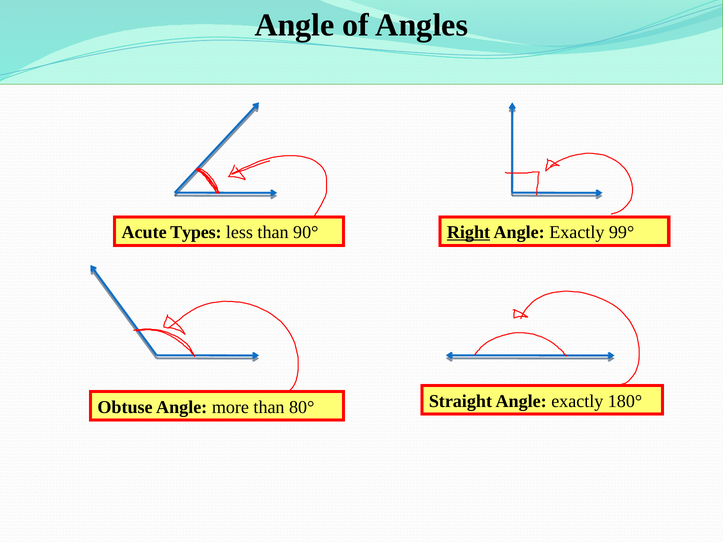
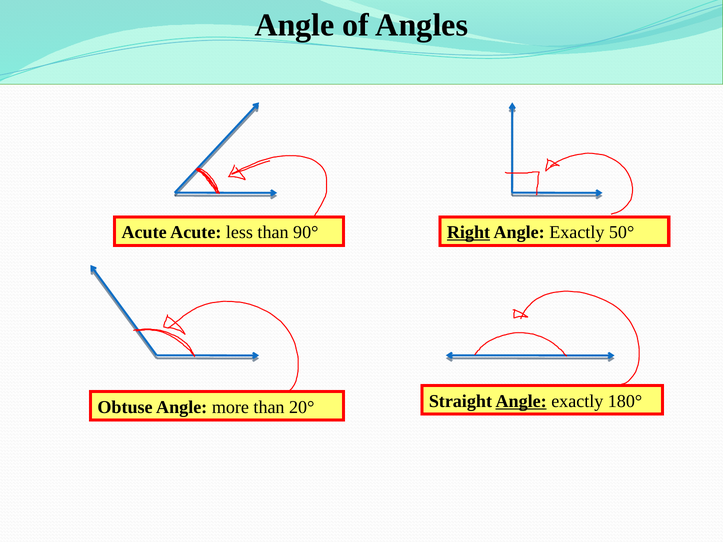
Acute Types: Types -> Acute (196, 233)
99°: 99° -> 50° (622, 233)
80°: 80° -> 20° (302, 407)
Angle underline: none -> present (521, 401)
